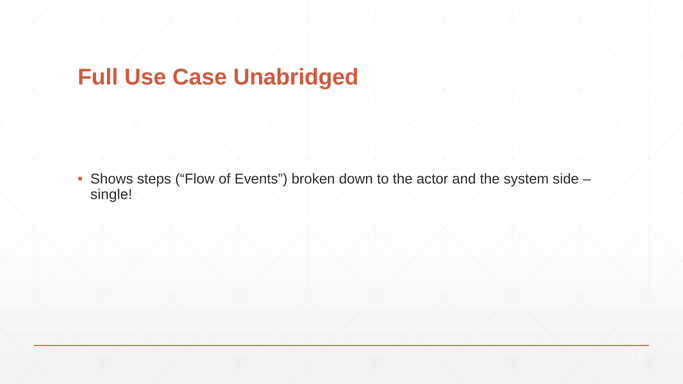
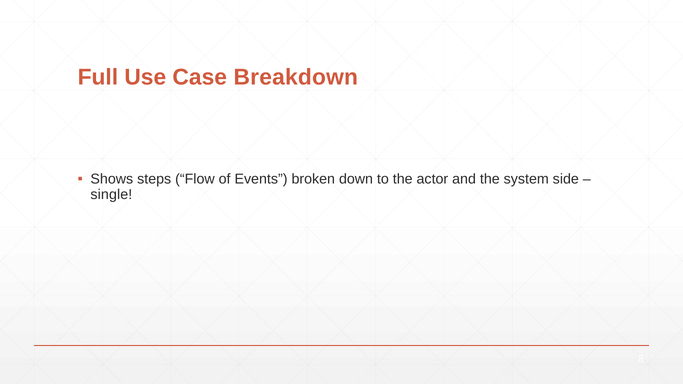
Unabridged: Unabridged -> Breakdown (296, 77)
